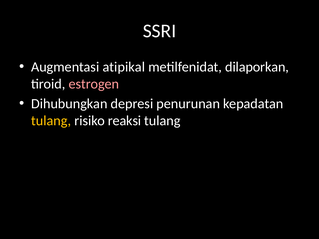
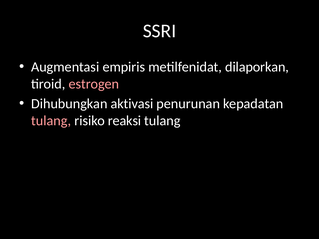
atipikal: atipikal -> empiris (124, 67)
depresi: depresi -> aktivasi (132, 104)
tulang colour: yellow -> pink (51, 121)
